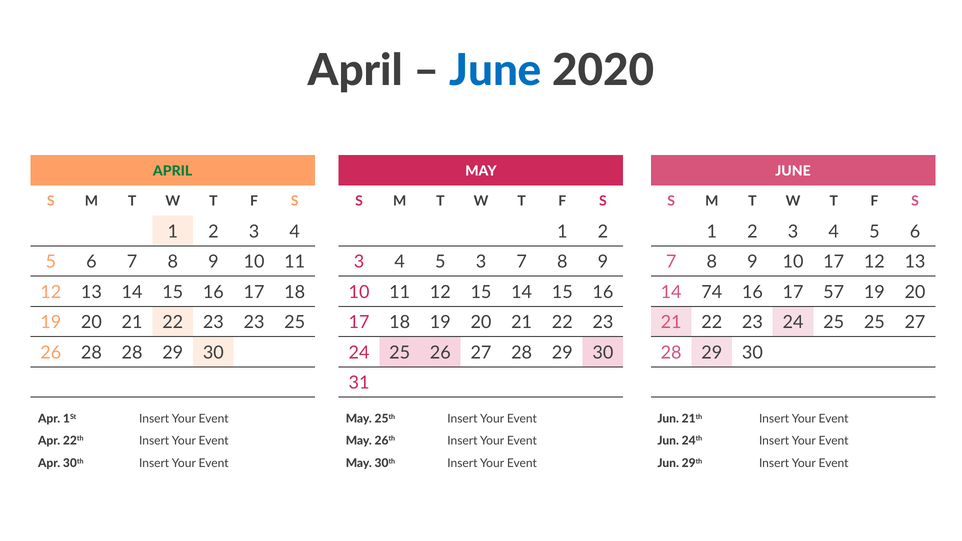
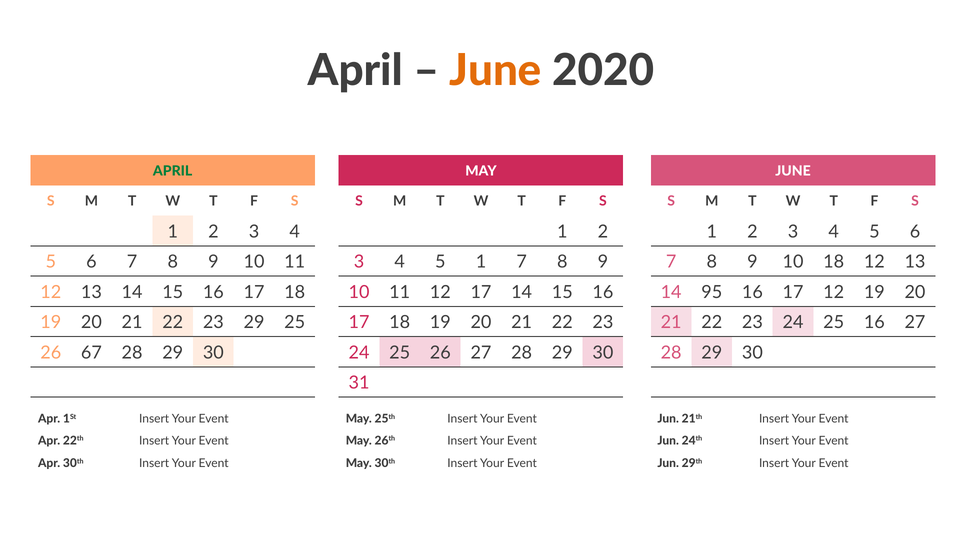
June colour: blue -> orange (496, 71)
5 3: 3 -> 1 (481, 262)
10 17: 17 -> 18 (834, 262)
12 15: 15 -> 17 (481, 292)
74: 74 -> 95 (712, 292)
17 57: 57 -> 12 (834, 292)
23 23: 23 -> 29 (254, 323)
25 25: 25 -> 16 (874, 323)
26 28: 28 -> 67 (91, 353)
